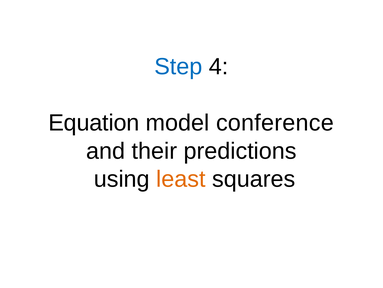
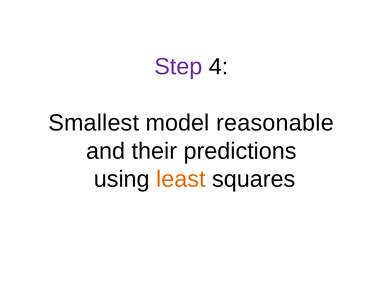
Step colour: blue -> purple (178, 66)
Equation: Equation -> Smallest (94, 123)
conference: conference -> reasonable (275, 123)
